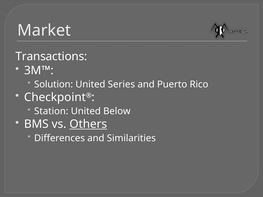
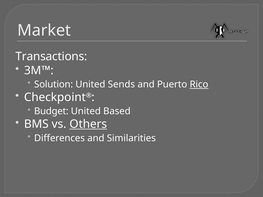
Series: Series -> Sends (121, 85)
Rico underline: none -> present (199, 85)
Station: Station -> Budget (51, 111)
Below: Below -> Based (117, 111)
